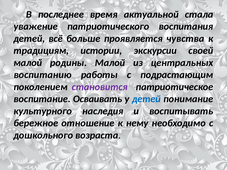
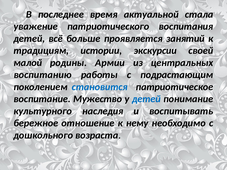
чувства: чувства -> занятий (185, 39)
родины Малой: Малой -> Армии (110, 63)
становится colour: purple -> blue (100, 87)
Осваивать: Осваивать -> Мужество (98, 99)
